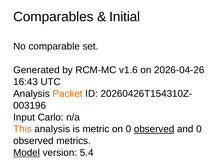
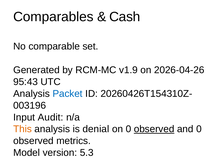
Initial: Initial -> Cash (125, 17)
v1.6: v1.6 -> v1.9 (128, 70)
16:43: 16:43 -> 95:43 (26, 82)
Packet colour: orange -> blue (68, 94)
Carlo: Carlo -> Audit (51, 117)
metric: metric -> denial (96, 129)
Model underline: present -> none (27, 152)
5.4: 5.4 -> 5.3 (87, 152)
